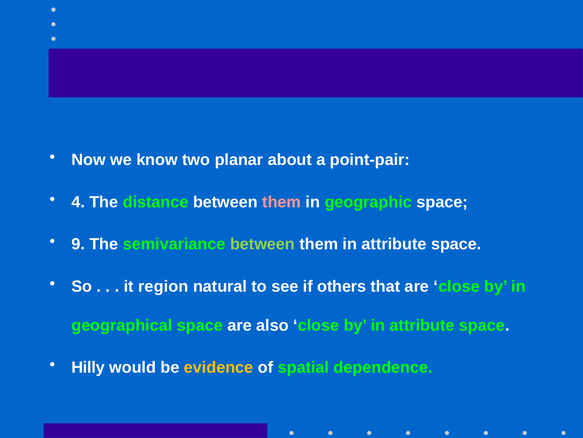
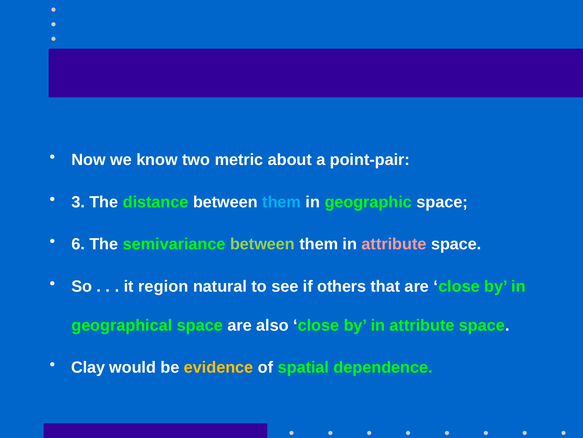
planar: planar -> metric (239, 160)
4: 4 -> 3 (78, 202)
them colour: pink -> light blue (282, 202)
9: 9 -> 6 (78, 244)
attribute colour: white -> pink (394, 244)
Hilly: Hilly -> Clay (88, 367)
